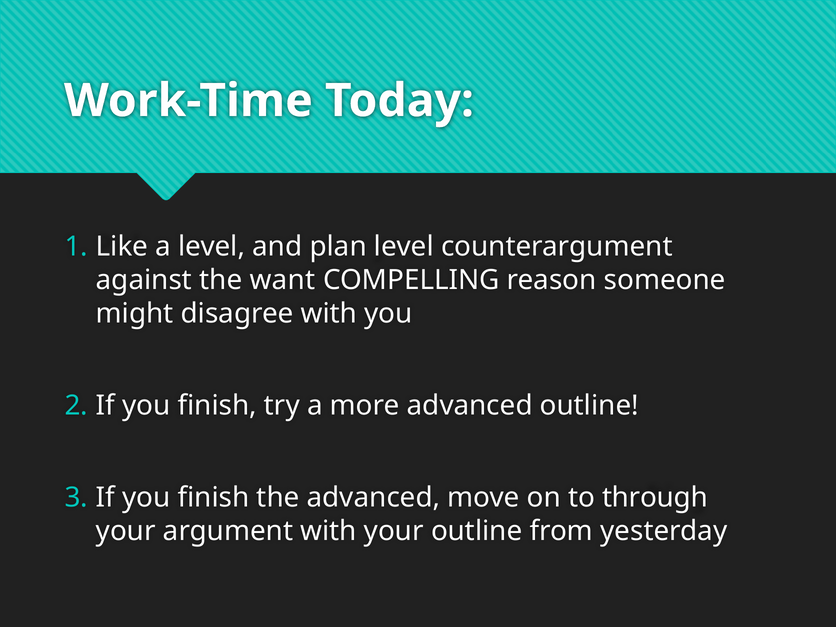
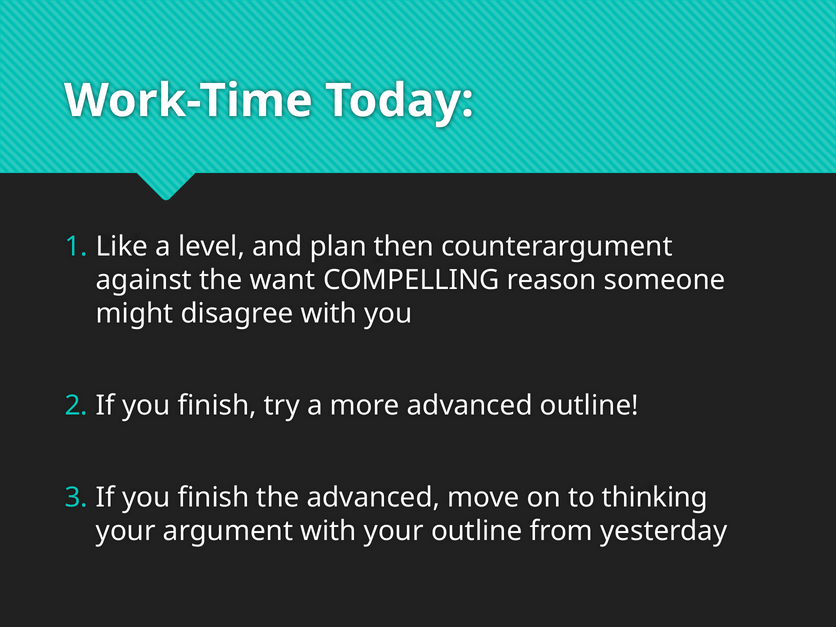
plan level: level -> then (404, 247)
through: through -> thinking (655, 498)
